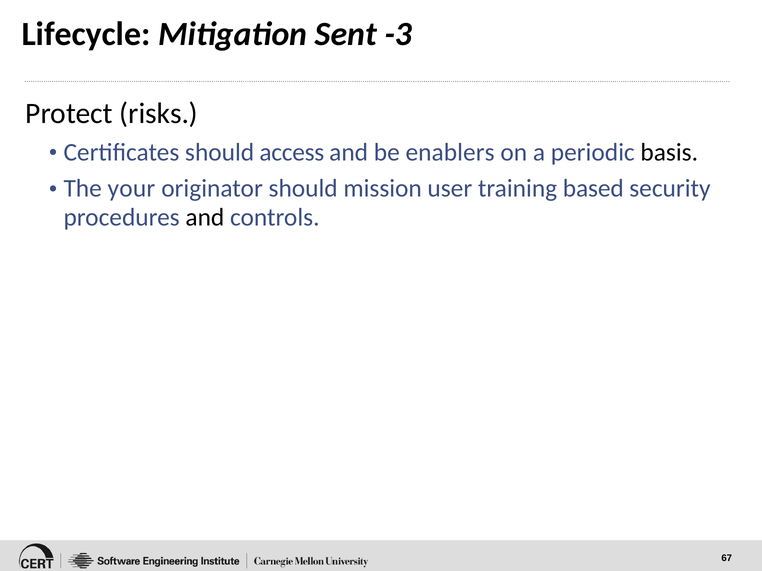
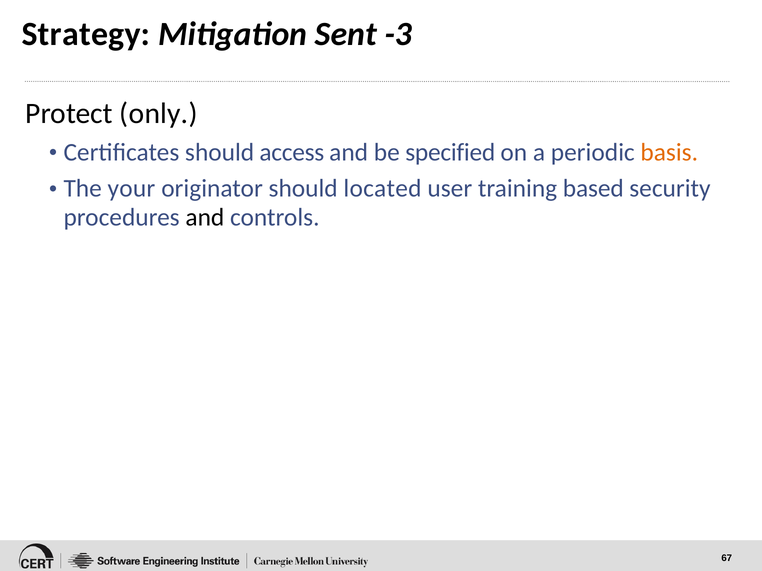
Lifecycle: Lifecycle -> Strategy (86, 34)
risks: risks -> only (159, 113)
enablers: enablers -> specified (450, 152)
basis colour: black -> orange (669, 152)
mission: mission -> located (382, 189)
